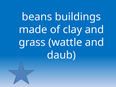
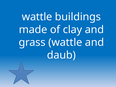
beans: beans -> wattle (37, 17)
